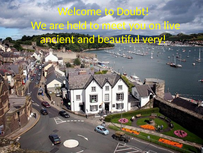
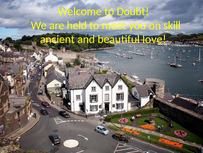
live: live -> skill (172, 25)
very: very -> love (154, 39)
